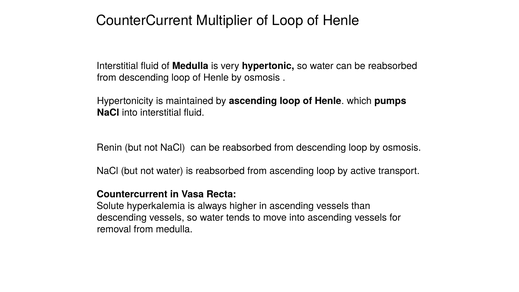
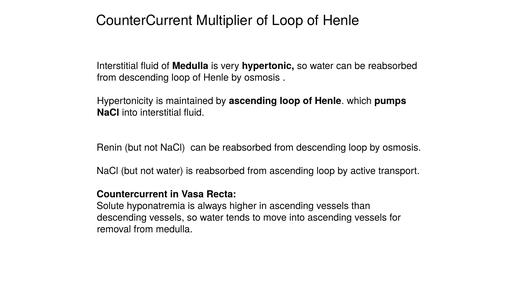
hyperkalemia: hyperkalemia -> hyponatremia (156, 206)
